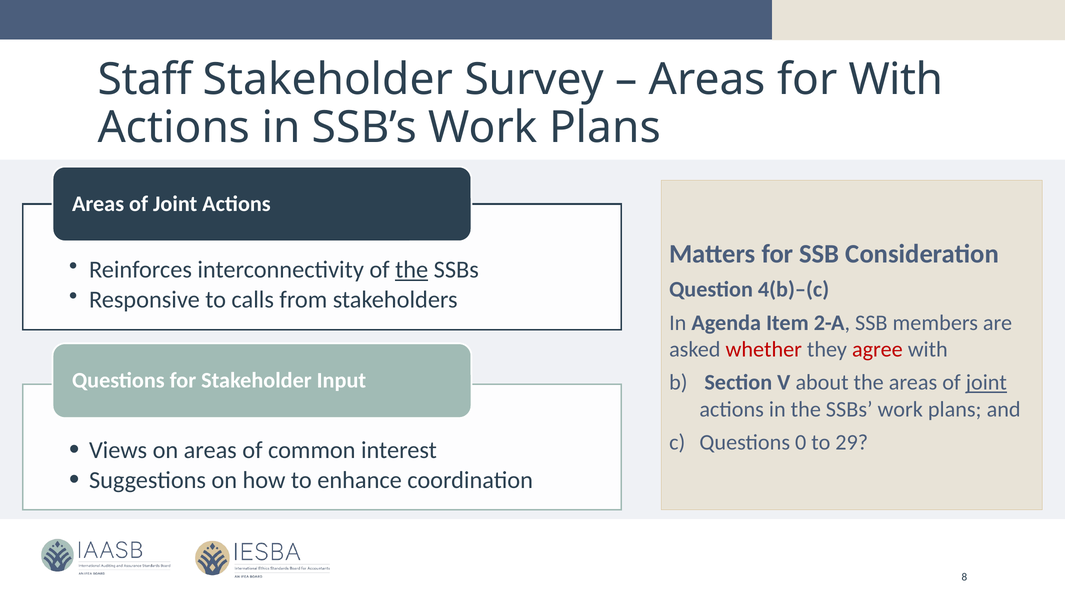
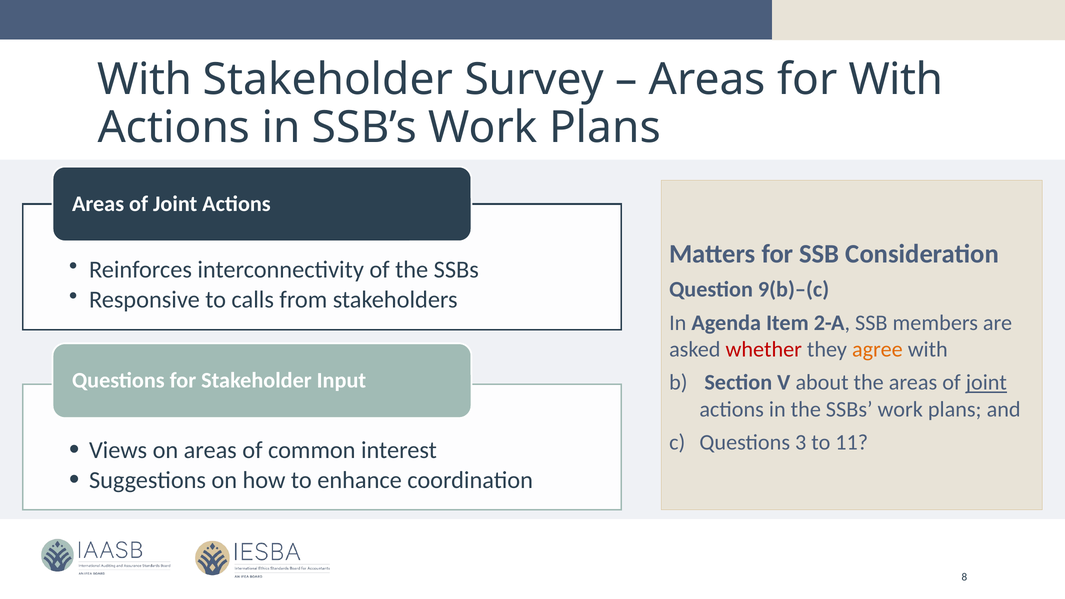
Staff: Staff -> With (145, 80)
the underline: present -> none (412, 270)
4(b)–(c: 4(b)–(c -> 9(b)–(c (794, 289)
agree colour: red -> orange (877, 349)
0: 0 -> 3 (801, 443)
29: 29 -> 11 (852, 443)
